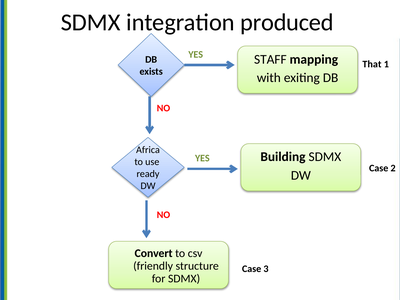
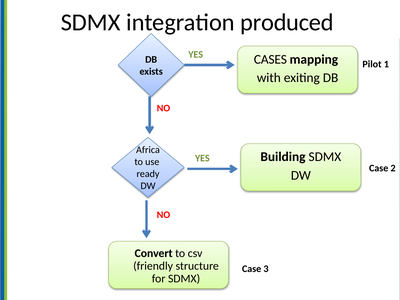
STAFF: STAFF -> CASES (270, 59)
That: That -> Pilot (372, 64)
